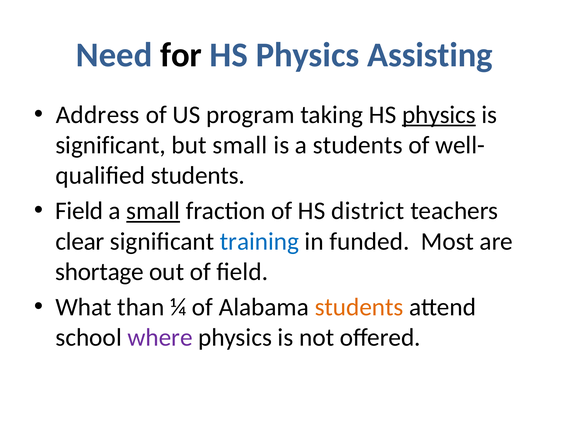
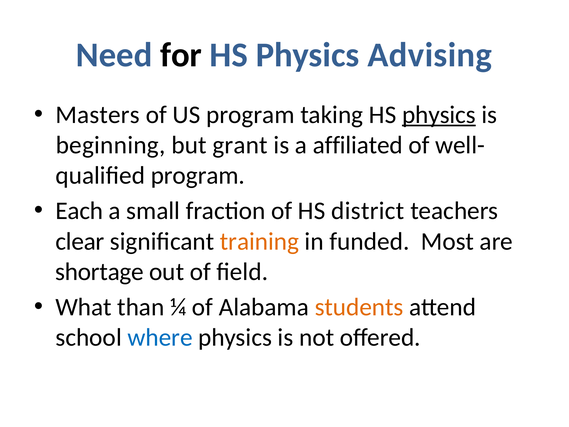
Assisting: Assisting -> Advising (430, 55)
Address: Address -> Masters (98, 115)
significant: significant -> beginning (111, 145)
but small: small -> grant (240, 145)
a students: students -> affiliated (358, 145)
students: students -> program (198, 175)
Field: Field -> Each (79, 211)
small underline: present -> none (153, 211)
training colour: blue -> orange (259, 241)
where colour: purple -> blue (160, 337)
